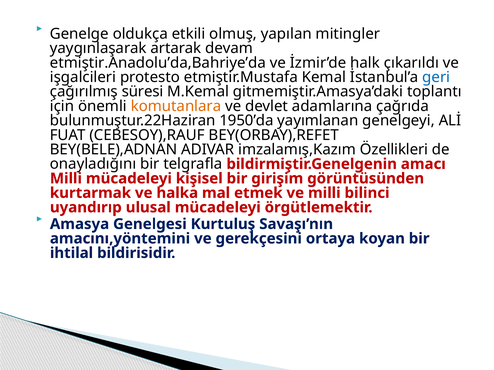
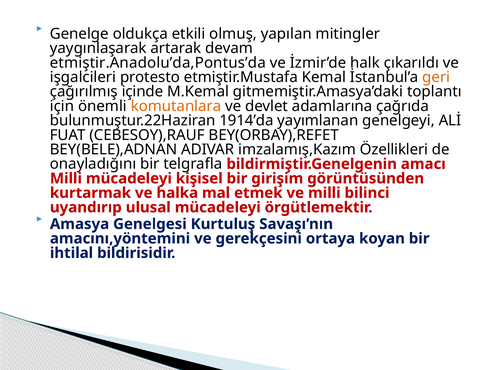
etmiştir.Anadolu’da,Bahriye’da: etmiştir.Anadolu’da,Bahriye’da -> etmiştir.Anadolu’da,Pontus’da (158, 63)
geri colour: blue -> orange (436, 77)
süresi: süresi -> içinde (142, 92)
1950’da: 1950’da -> 1914’da (246, 121)
